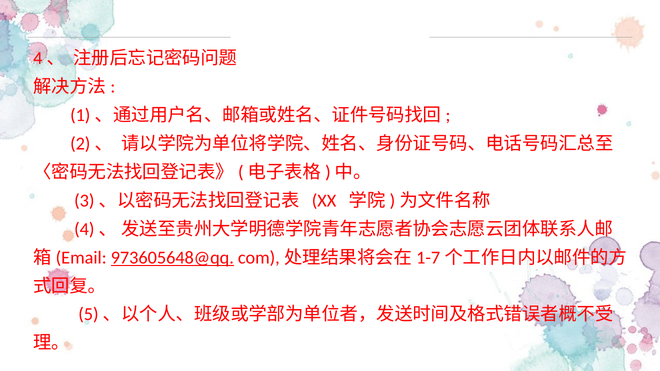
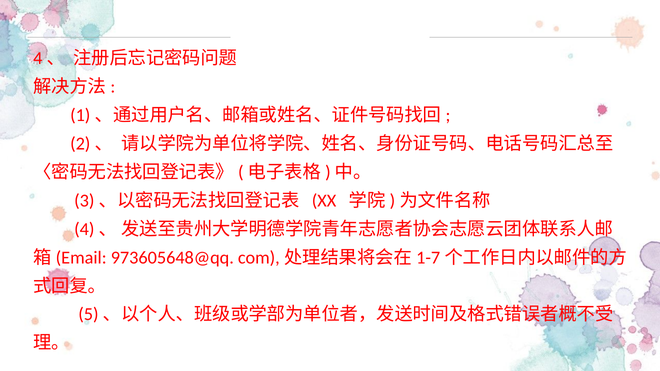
973605648@qq underline: present -> none (172, 258)
